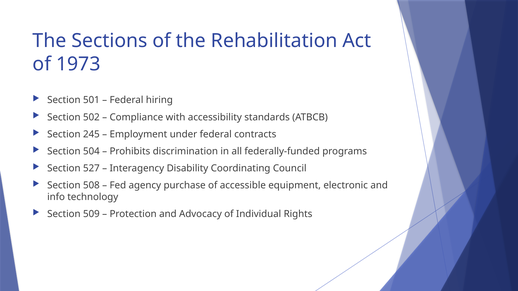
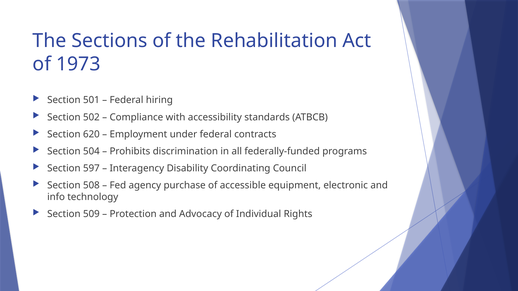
245: 245 -> 620 (91, 134)
527: 527 -> 597 (91, 168)
